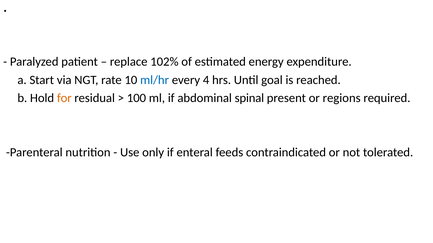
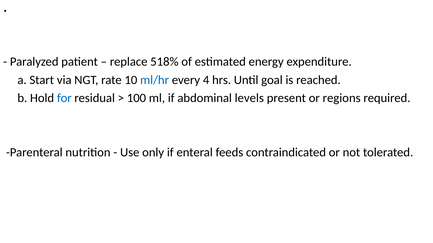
102%: 102% -> 518% (164, 62)
for colour: orange -> blue (64, 98)
spinal: spinal -> levels (249, 98)
